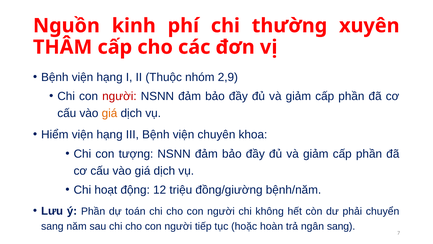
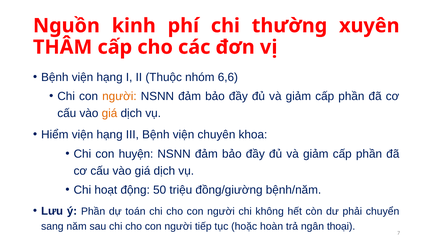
2,9: 2,9 -> 6,6 (228, 77)
người colour: red -> orange (119, 96)
tượng: tượng -> huyện (136, 154)
12: 12 -> 50 (160, 190)
ngân sang: sang -> thoại (341, 226)
